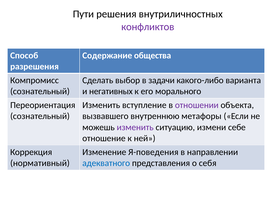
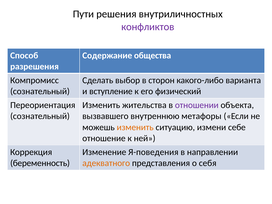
задачи: задачи -> сторон (162, 80)
негативных: негативных -> вступление (111, 91)
морального: морального -> физический (178, 91)
вступление: вступление -> жительства (144, 105)
изменить colour: purple -> orange (135, 127)
нормативный: нормативный -> беременность (40, 163)
адекватного colour: blue -> orange (106, 163)
